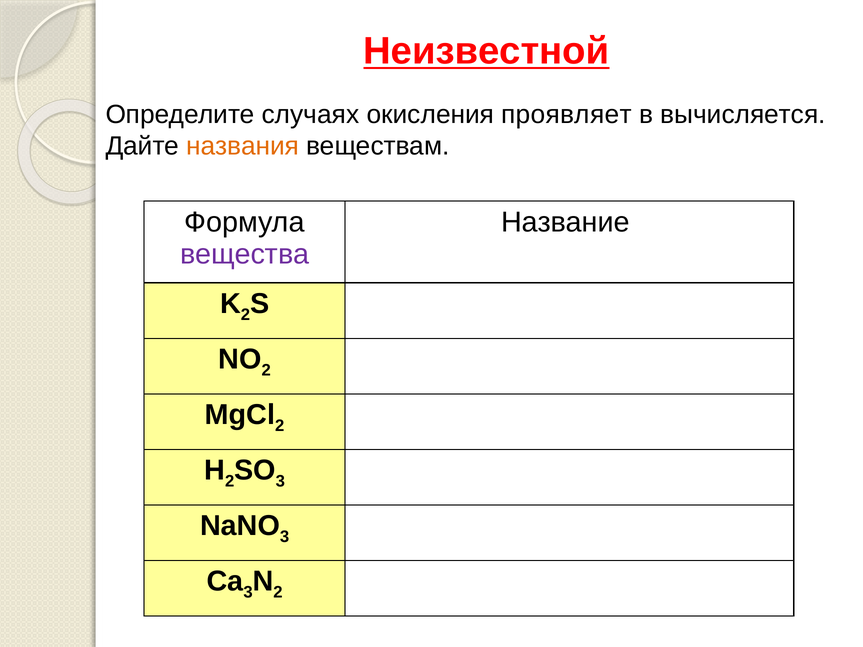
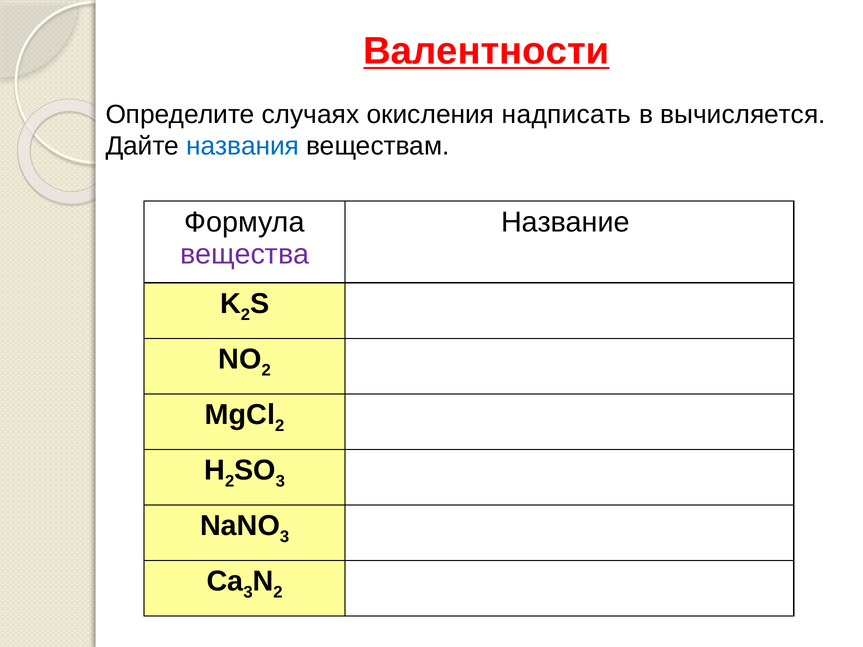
Неизвестной: Неизвестной -> Валентности (486, 51)
проявляет: проявляет -> надписать (566, 114)
названия colour: orange -> blue (243, 146)
